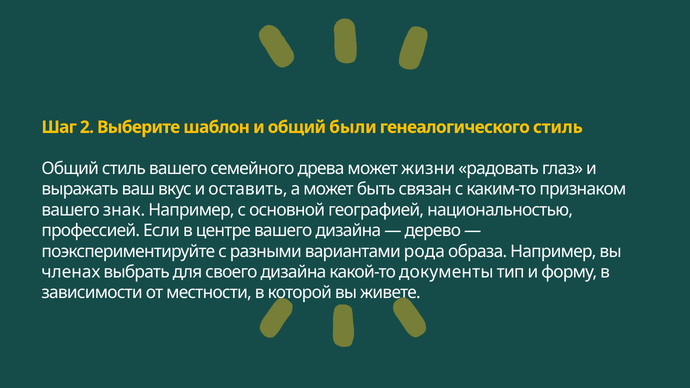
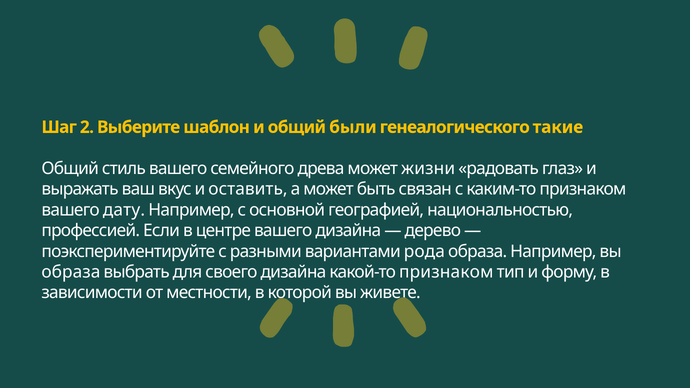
генеалогического стиль: стиль -> такие (558, 127)
знак: знак -> дату (124, 210)
членах: членах -> образа (71, 272)
какой-то документы: документы -> признаком (446, 272)
